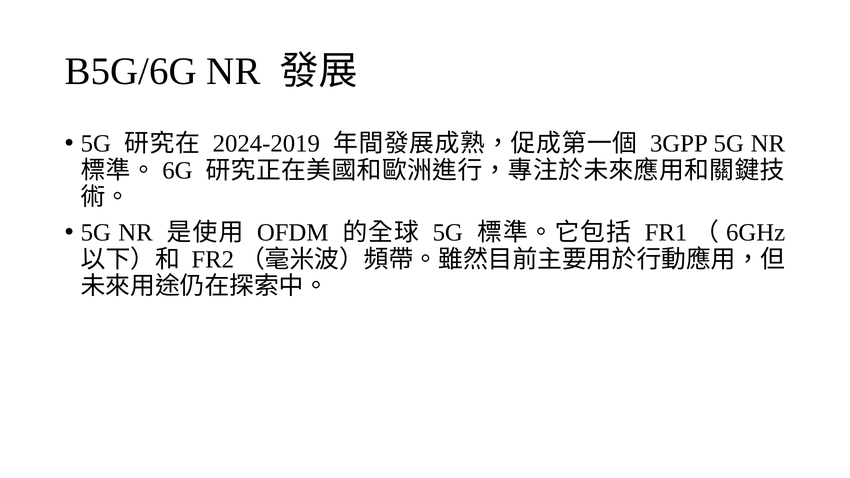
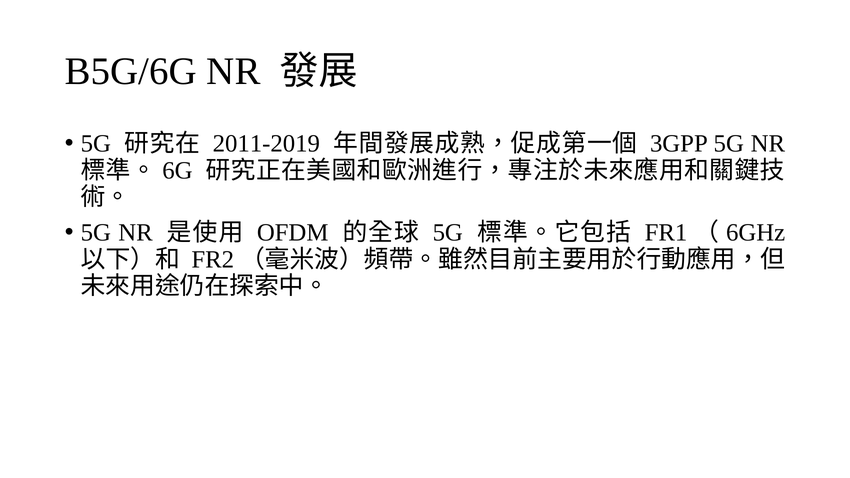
2024-2019: 2024-2019 -> 2011-2019 (266, 144)
